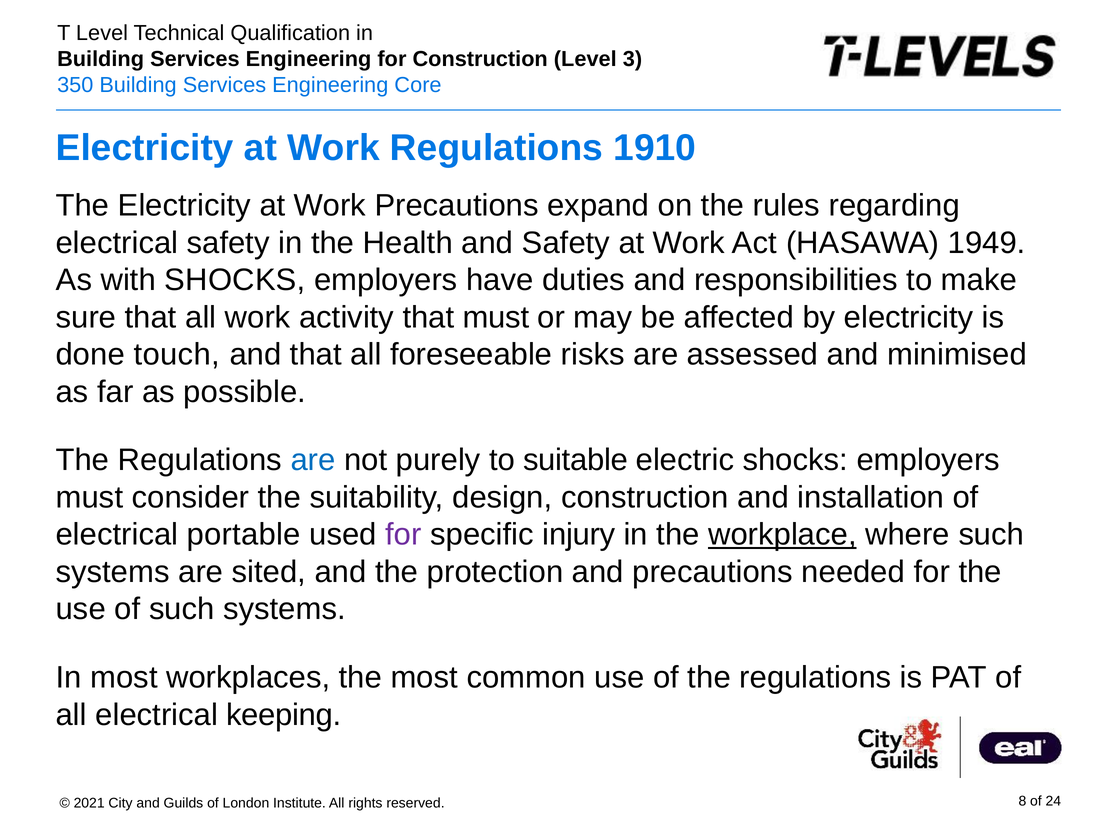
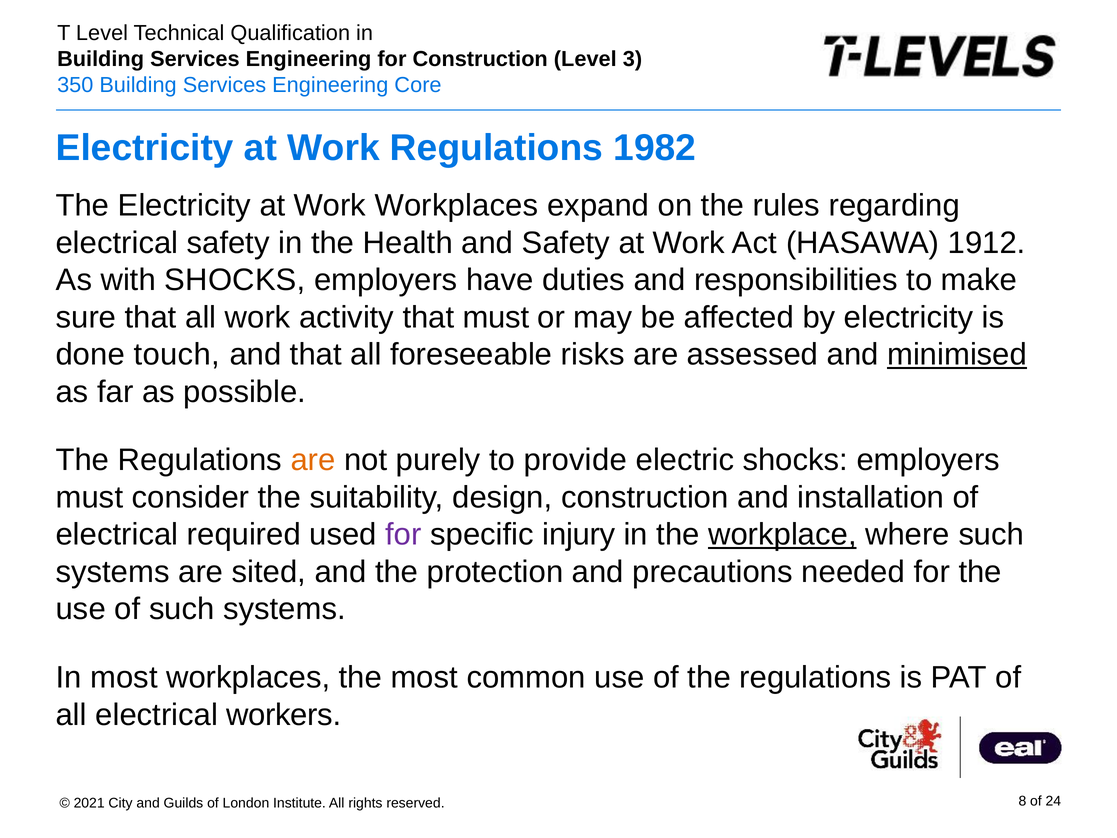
1910: 1910 -> 1982 (655, 148)
Work Precautions: Precautions -> Workplaces (457, 206)
1949: 1949 -> 1912 (987, 243)
minimised underline: none -> present (957, 354)
are colour: blue -> orange (313, 460)
suitable: suitable -> provide (575, 460)
portable: portable -> required (244, 535)
keeping: keeping -> workers (284, 715)
